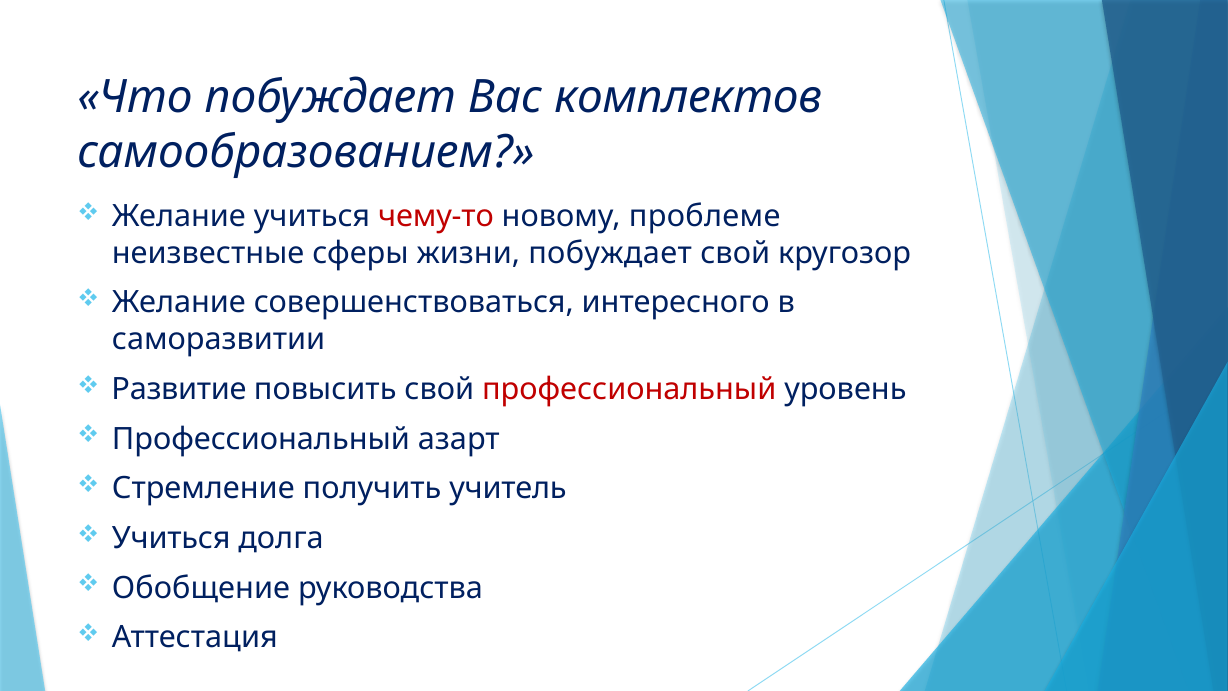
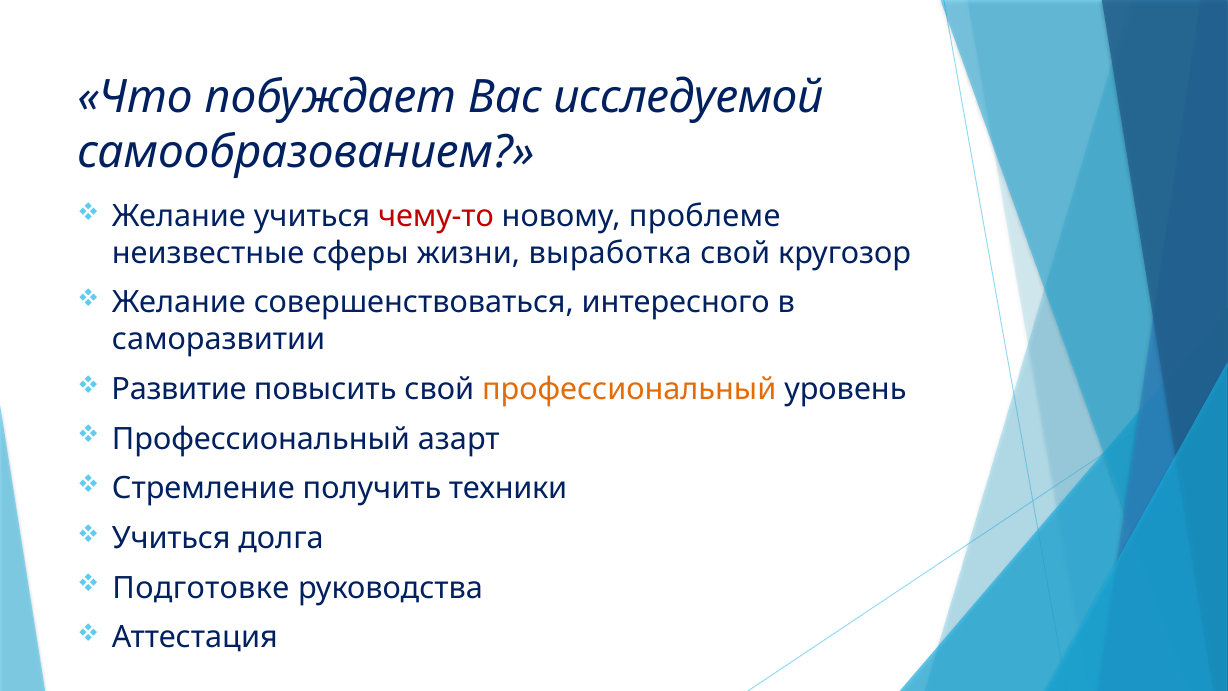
комплектов: комплектов -> исследуемой (688, 97)
жизни побуждает: побуждает -> выработка (610, 253)
профессиональный colour: red -> orange (629, 389)
учитель: учитель -> техники (508, 489)
Обобщение: Обобщение -> Подготовке (201, 588)
